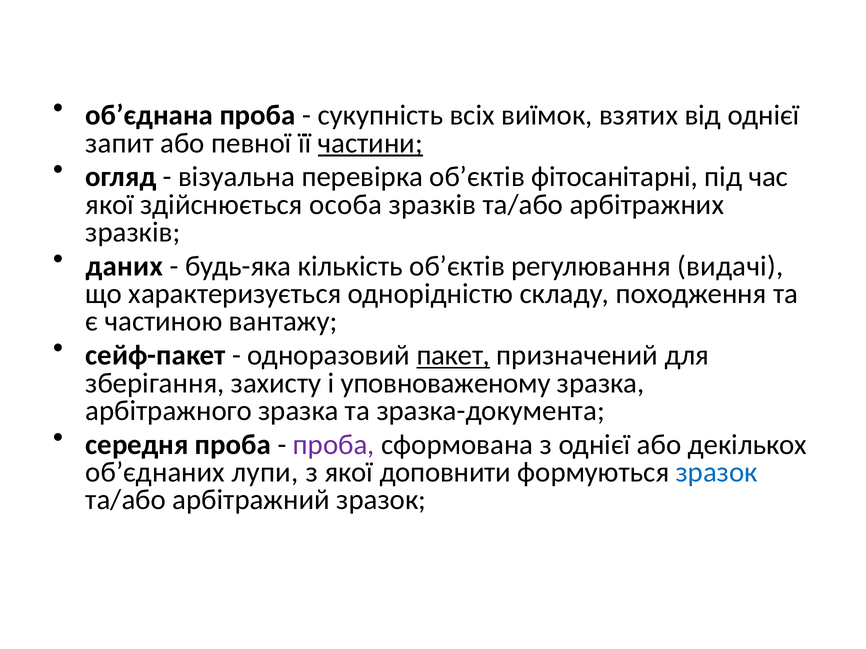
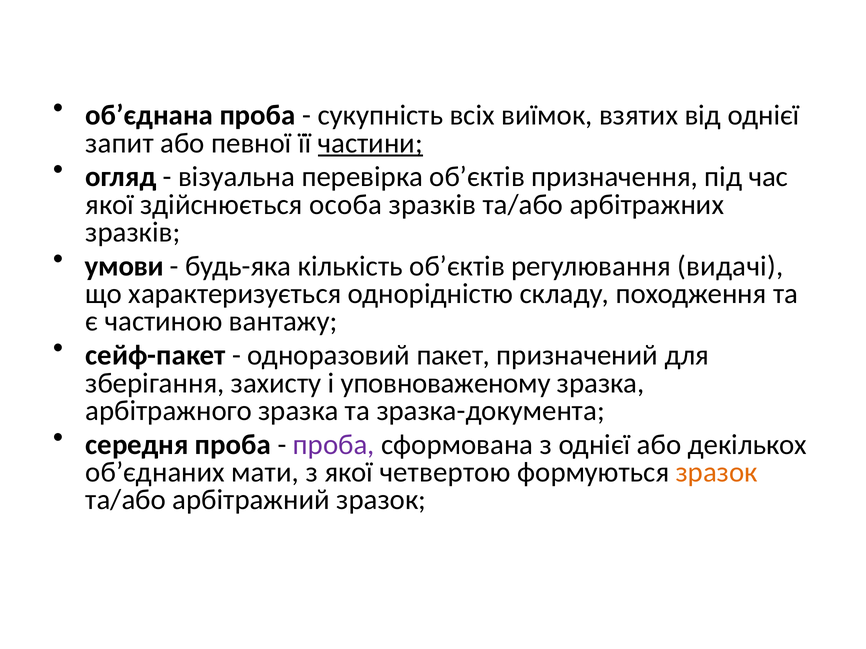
фітосанітарні: фітосанітарні -> призначення (615, 177)
даних: даних -> умови (124, 266)
пакет underline: present -> none (453, 356)
лупи: лупи -> мати (265, 473)
доповнити: доповнити -> четвертою (445, 473)
зразок colour: blue -> orange (717, 473)
